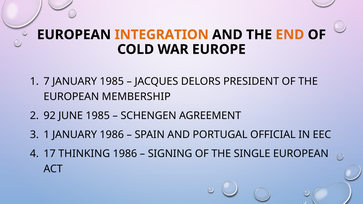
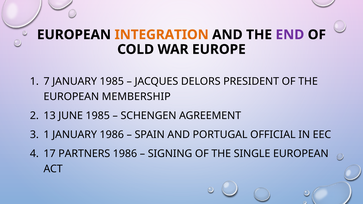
END colour: orange -> purple (290, 35)
92: 92 -> 13 (50, 116)
THINKING: THINKING -> PARTNERS (84, 154)
